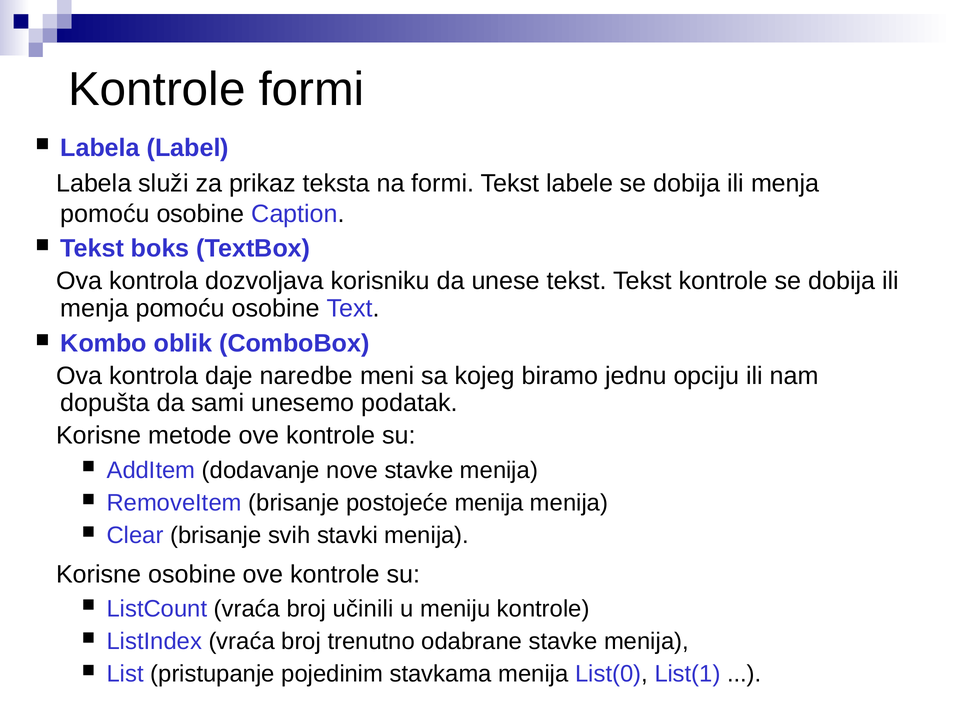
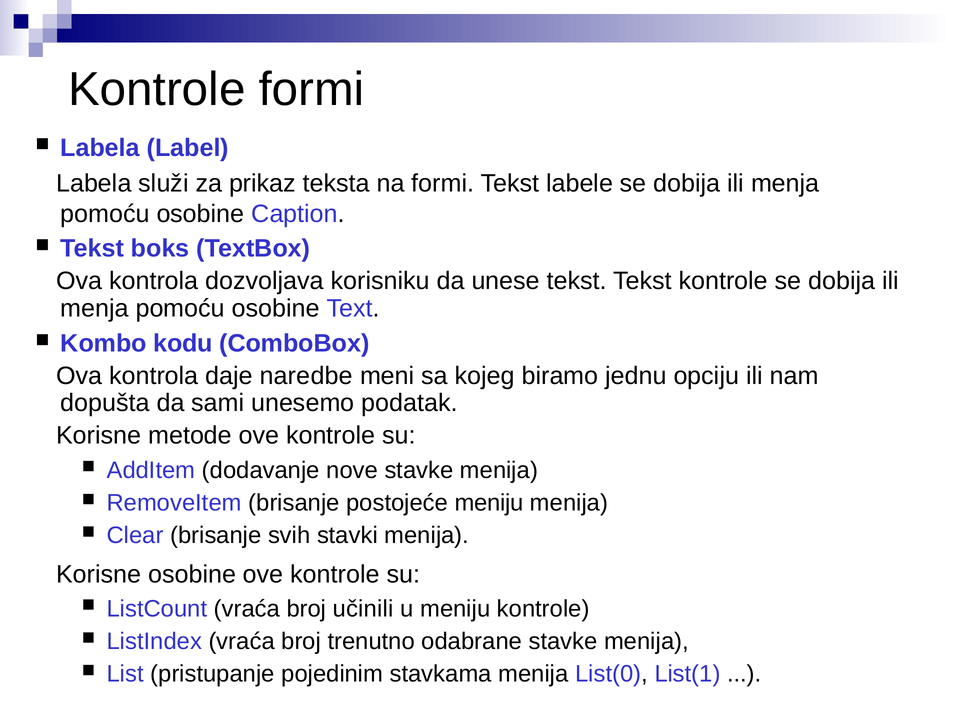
oblik: oblik -> kodu (183, 343)
postojeće menija: menija -> meniju (489, 503)
